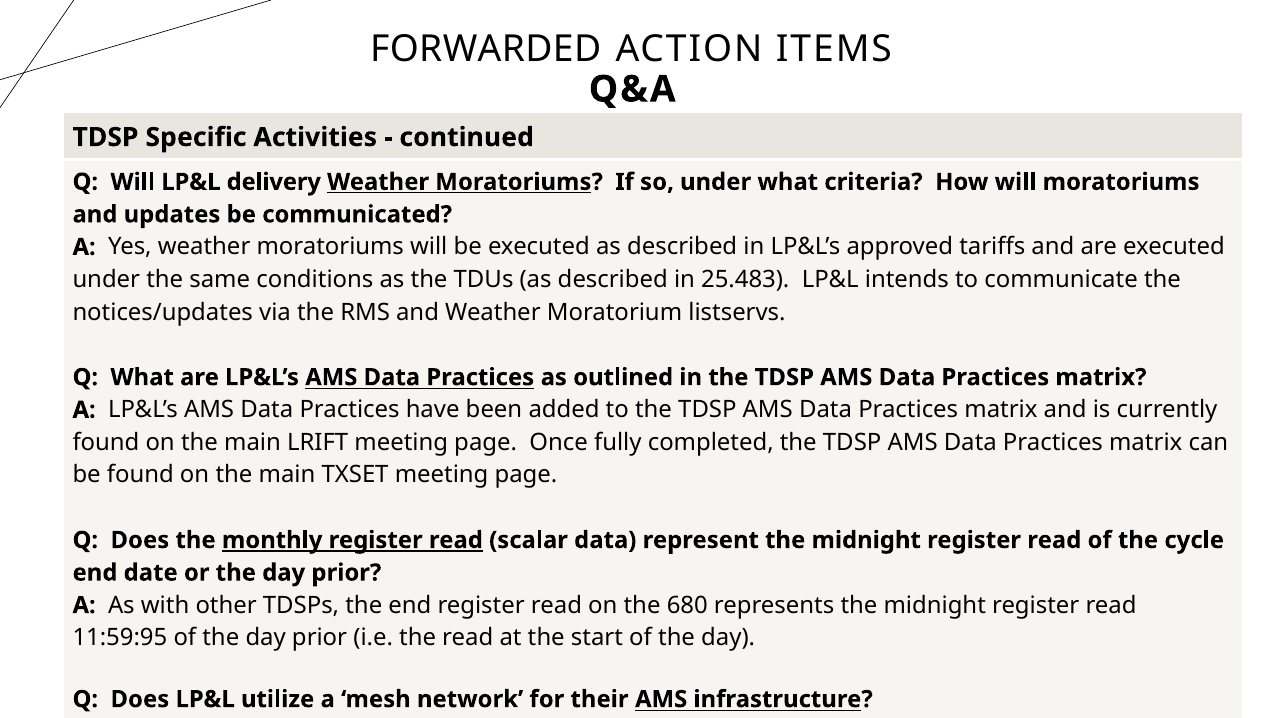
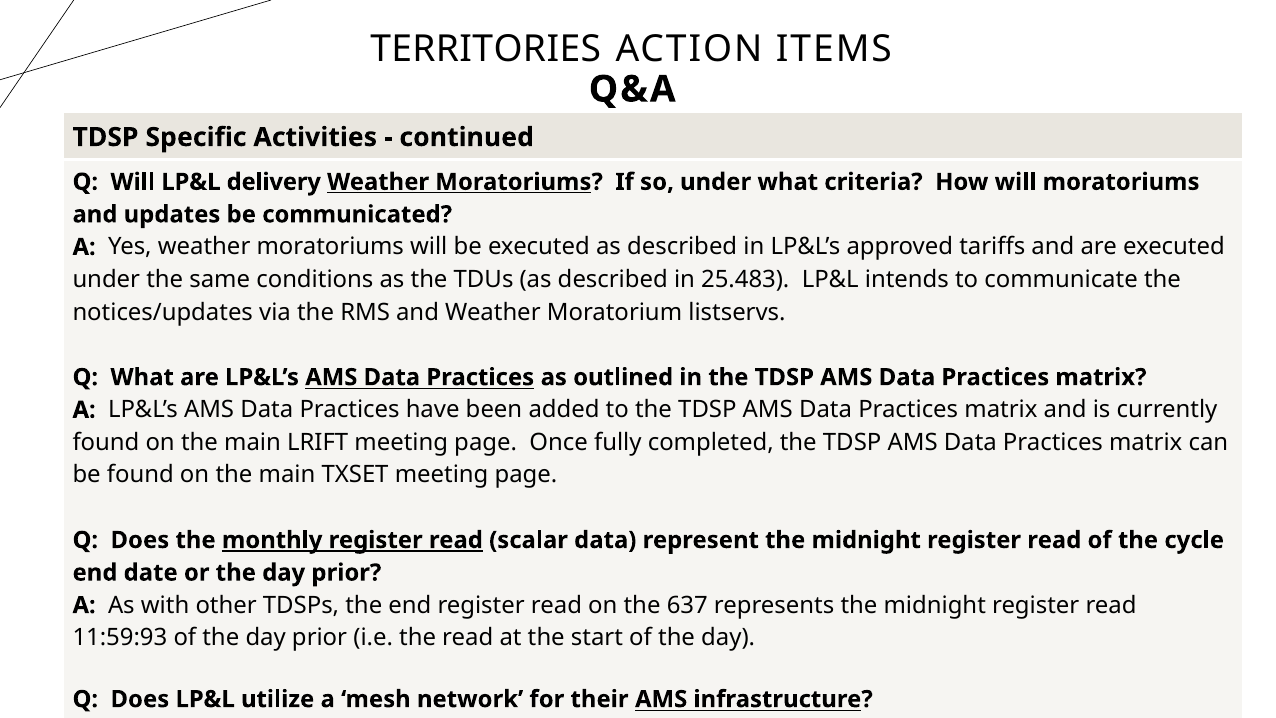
FORWARDED: FORWARDED -> TERRITORIES (486, 49)
680: 680 -> 637 (687, 605)
11:59:95: 11:59:95 -> 11:59:93 (120, 638)
